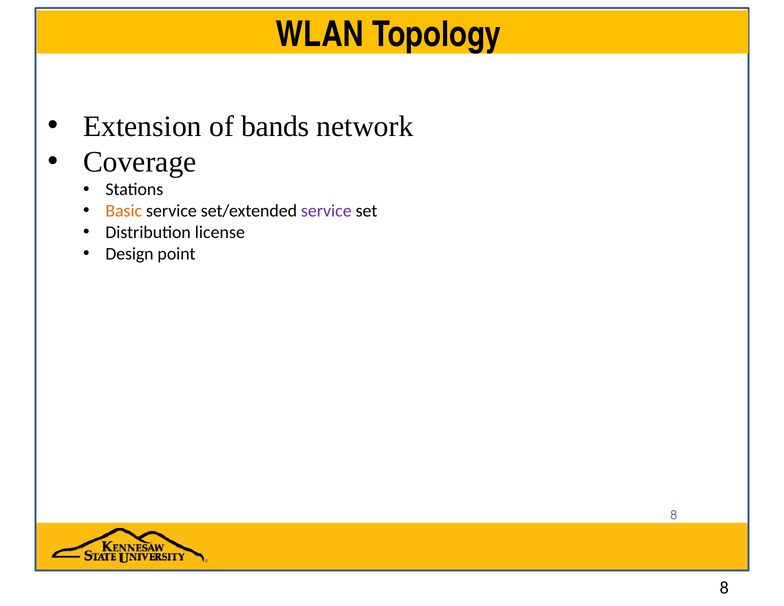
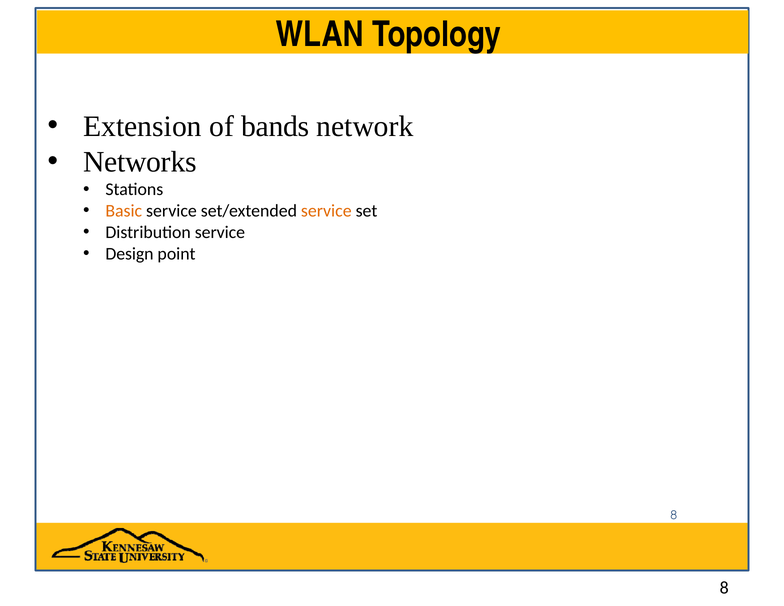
Coverage: Coverage -> Networks (140, 162)
service colour: purple -> orange (326, 211)
Distribution license: license -> service (220, 232)
